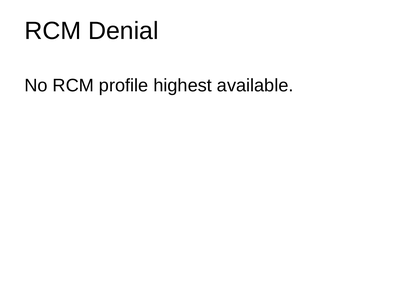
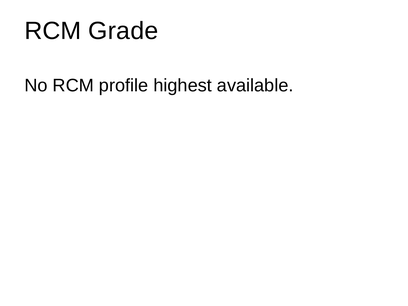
Denial: Denial -> Grade (123, 31)
